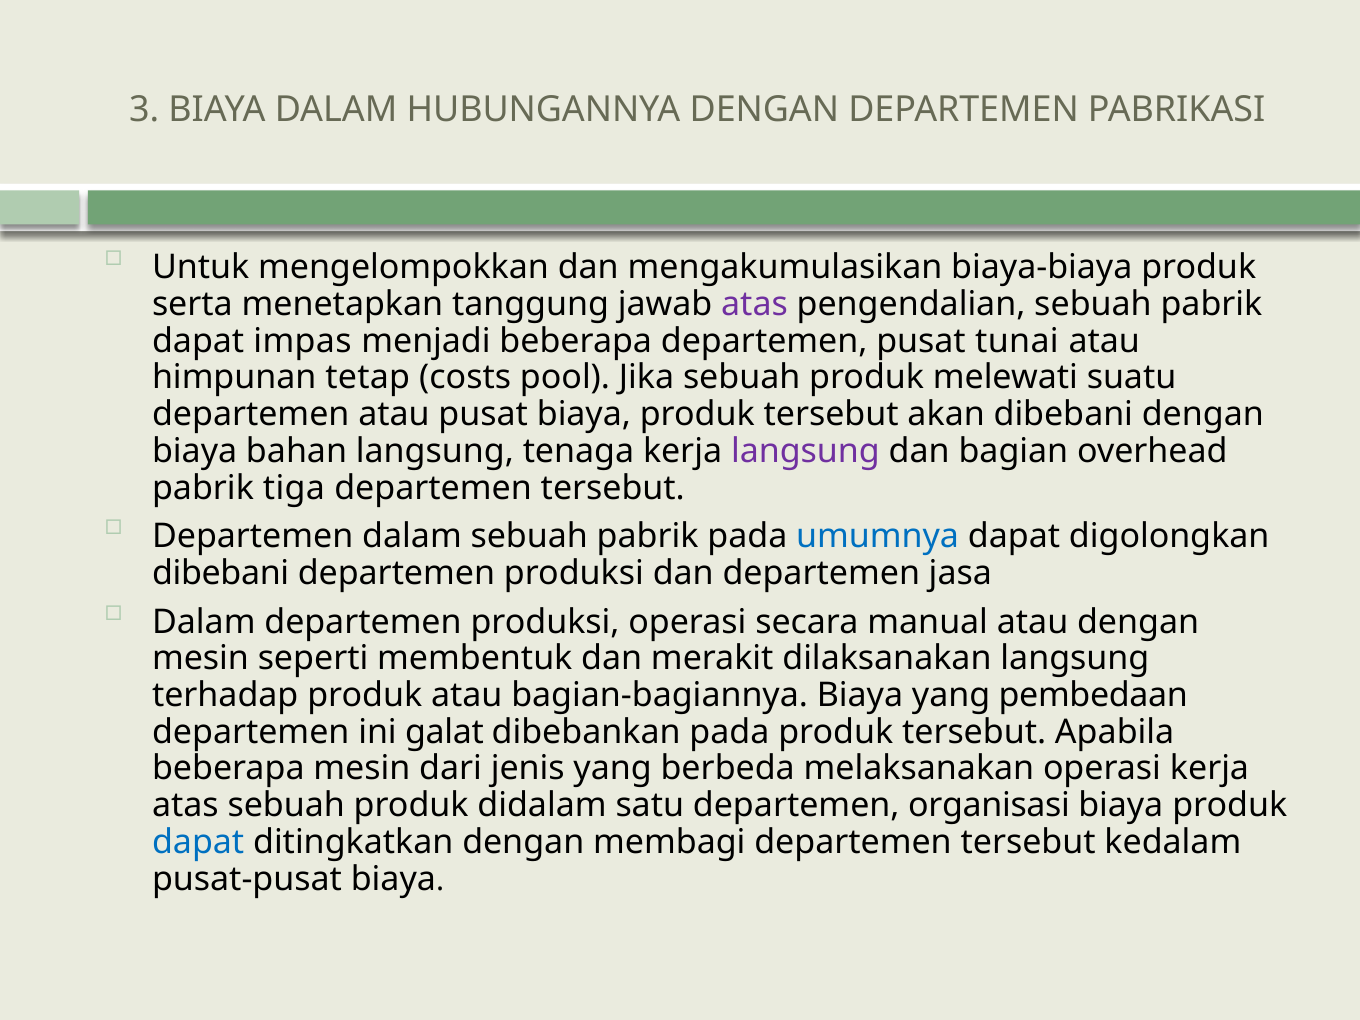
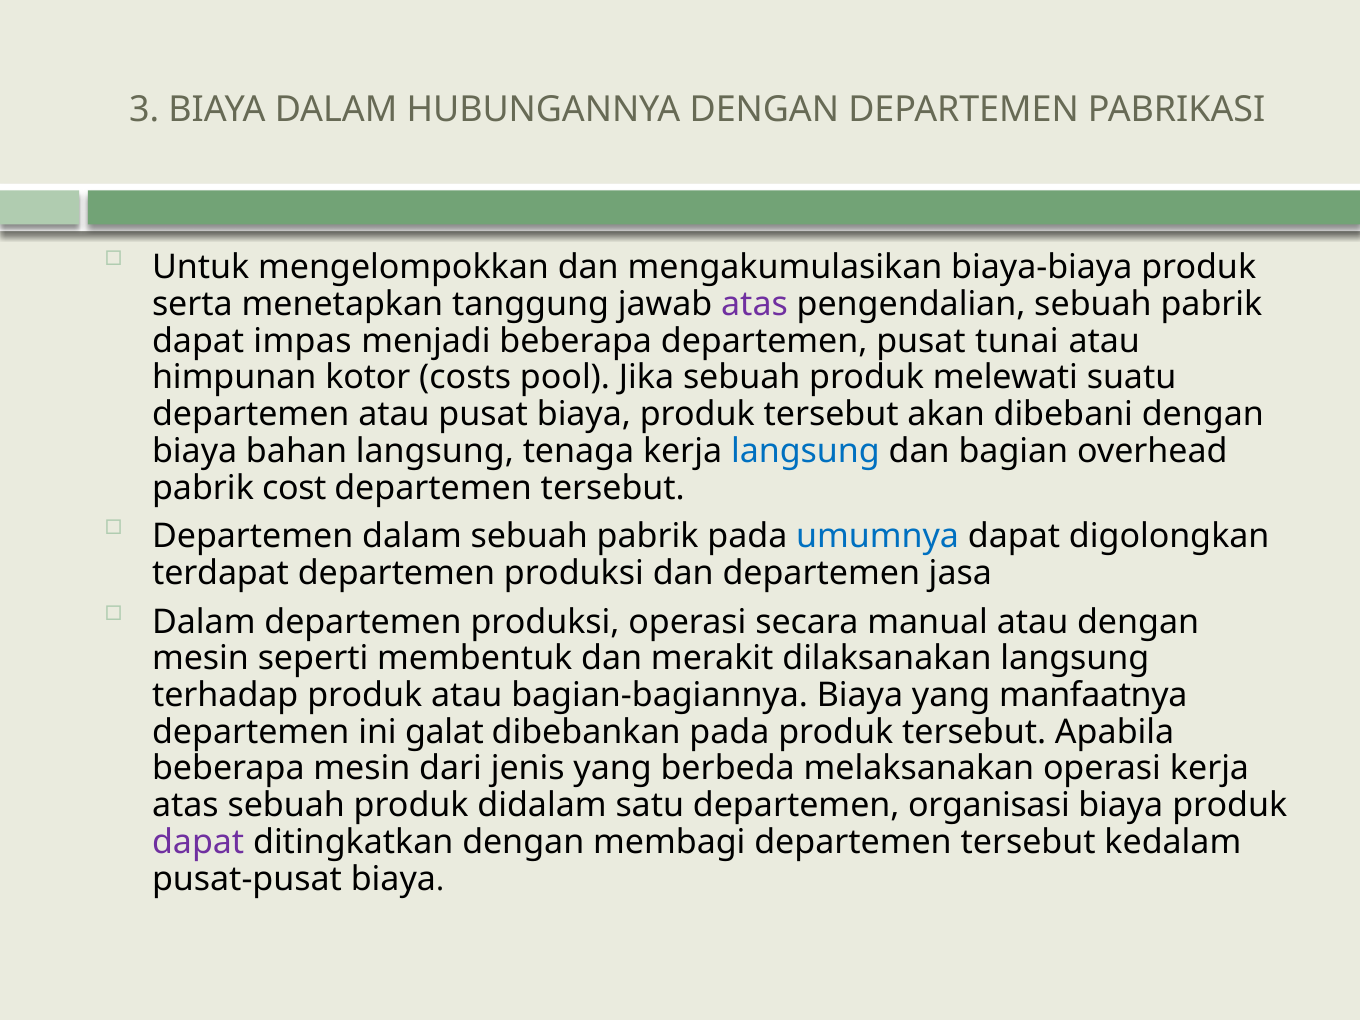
tetap: tetap -> kotor (368, 378)
langsung colour: purple -> blue (805, 451)
tiga: tiga -> cost (294, 488)
dibebani: dibebani -> terdapat (221, 573)
pembedaan: pembedaan -> manfaatnya (1093, 695)
dapat colour: blue -> purple (198, 842)
